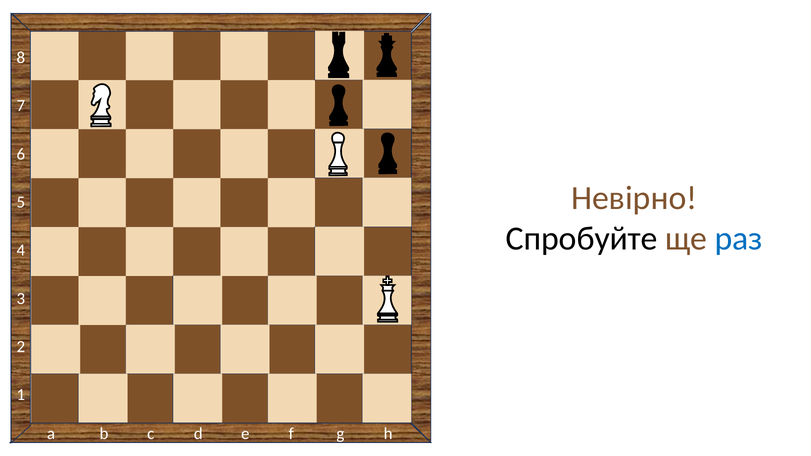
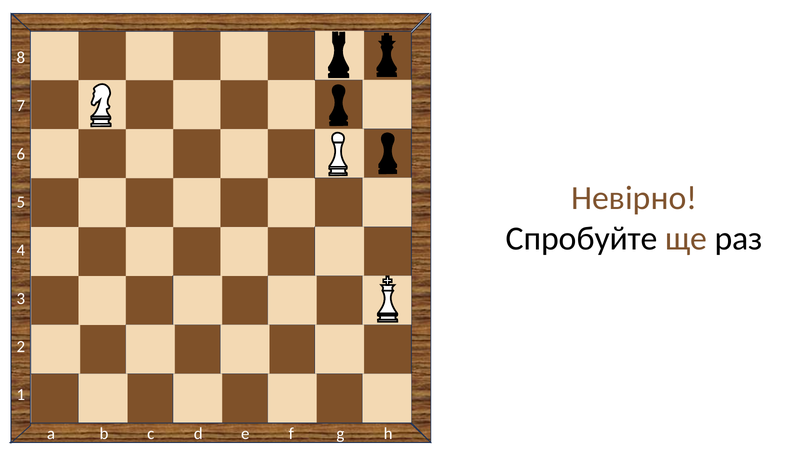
раз colour: blue -> black (739, 239)
